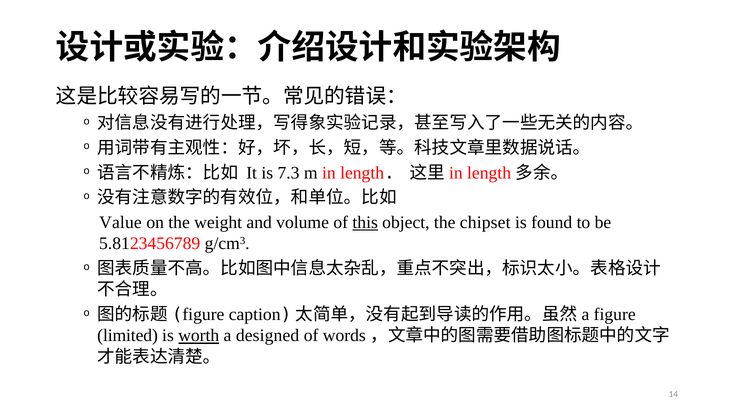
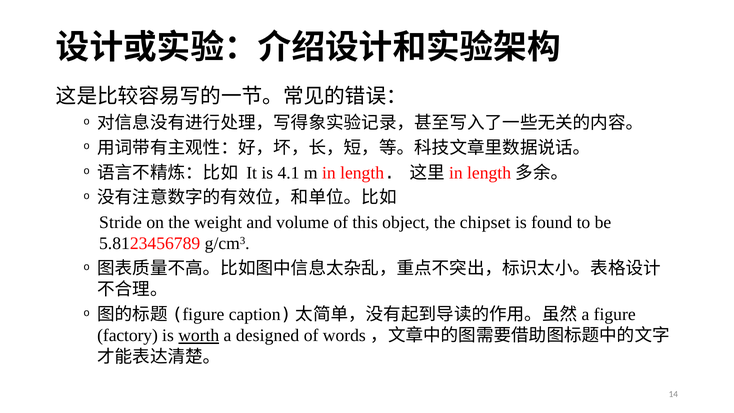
7.3: 7.3 -> 4.1 (288, 173)
Value: Value -> Stride (120, 223)
this underline: present -> none (365, 223)
limited: limited -> factory (128, 336)
